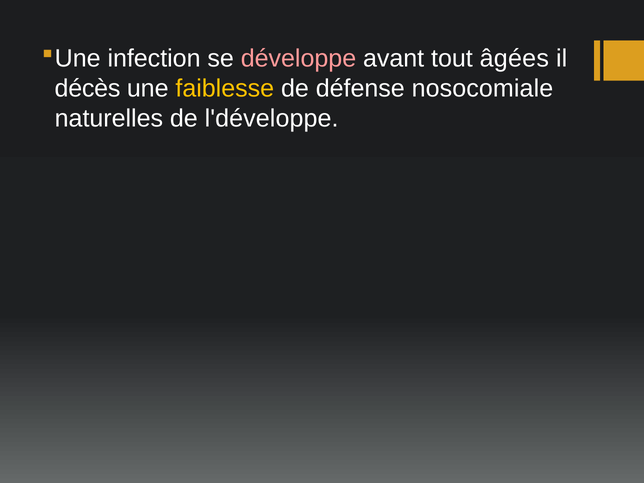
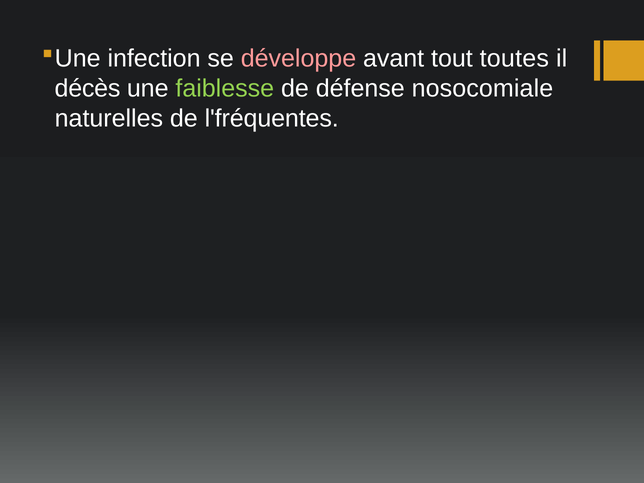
âgées: âgées -> toutes (514, 59)
faiblesse colour: yellow -> light green (225, 89)
l'développe: l'développe -> l'fréquentes (272, 119)
